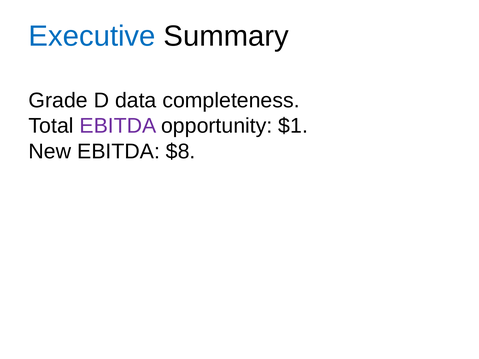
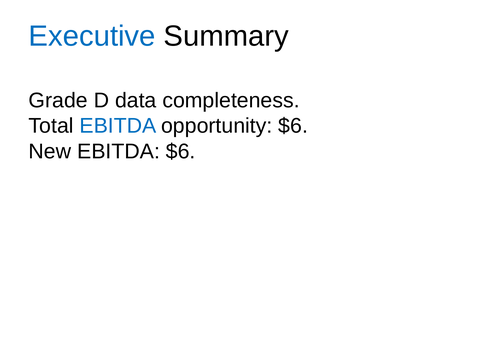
EBITDA colour: purple -> blue (118, 126)
opportunity $1: $1 -> $6 (293, 126)
EBITDA $8: $8 -> $6 (181, 152)
